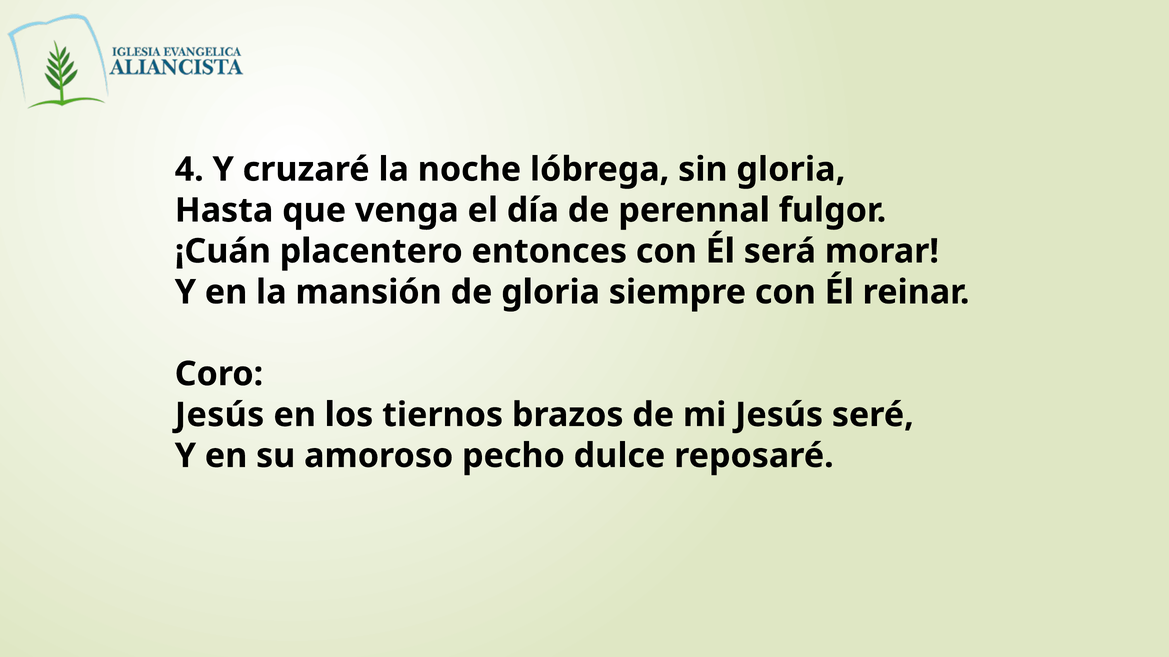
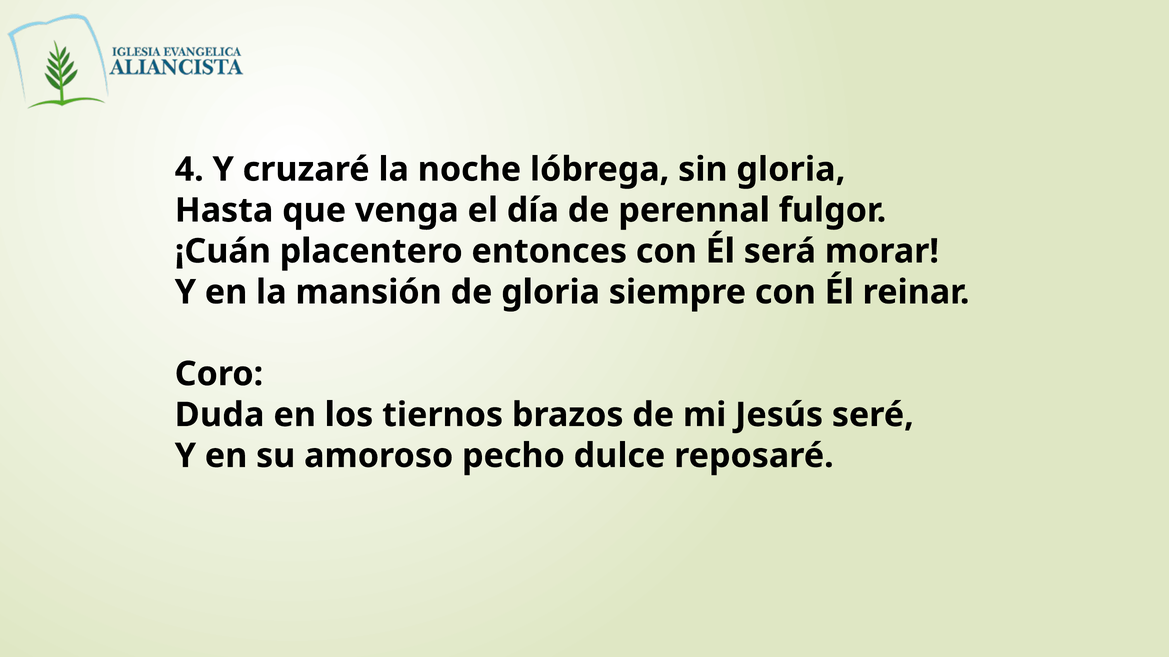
Jesús: Jesús -> Duda (220, 415)
